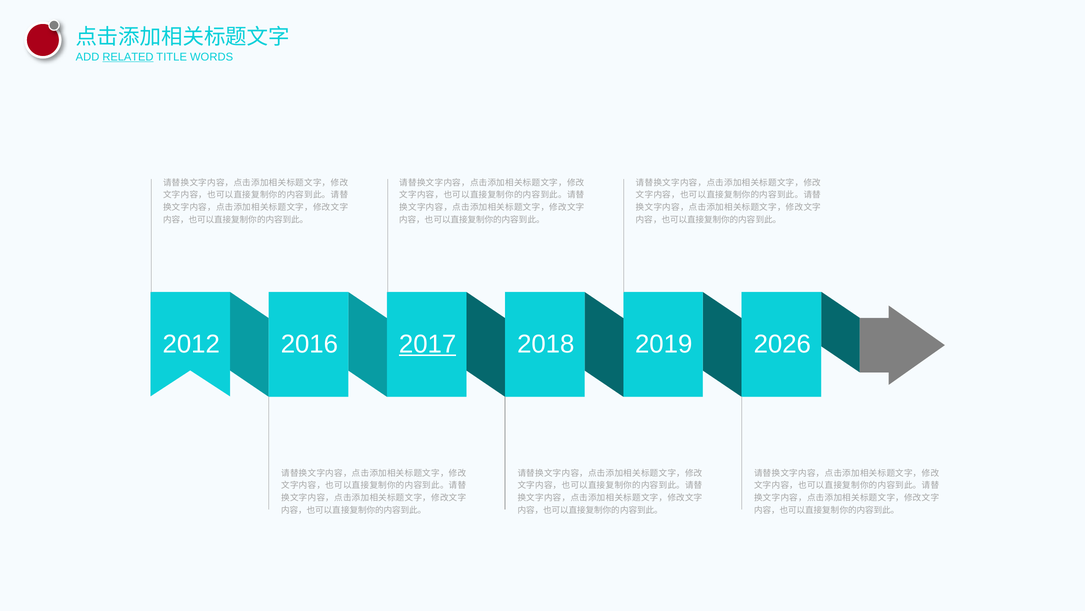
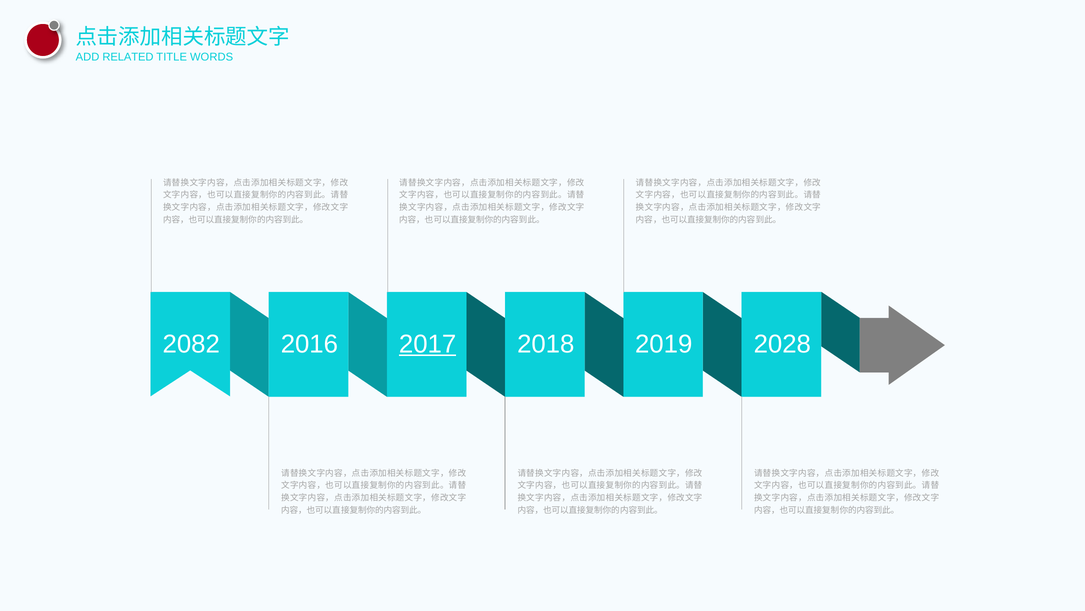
RELATED underline: present -> none (128, 57)
2012: 2012 -> 2082 (191, 344)
2026: 2026 -> 2028 (782, 344)
